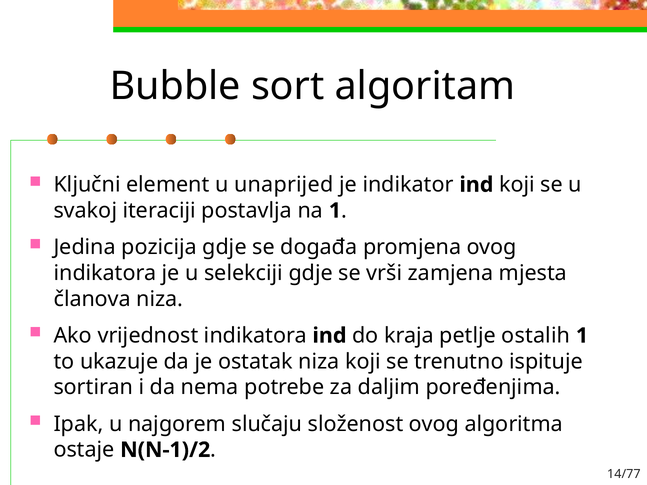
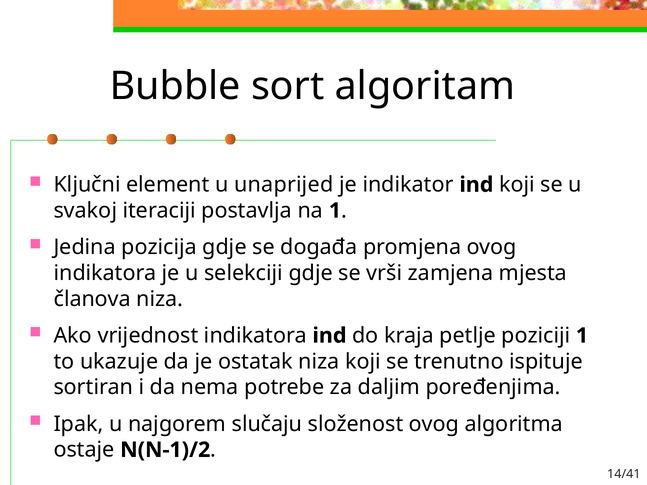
ostalih: ostalih -> poziciji (536, 336)
14/77: 14/77 -> 14/41 (624, 474)
